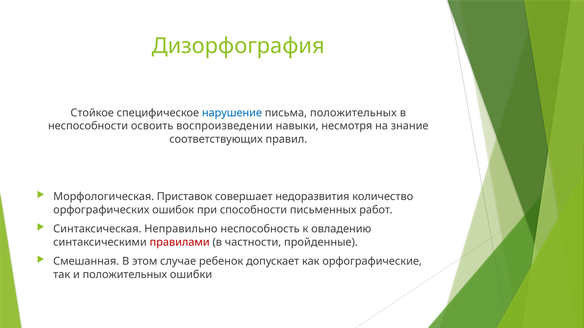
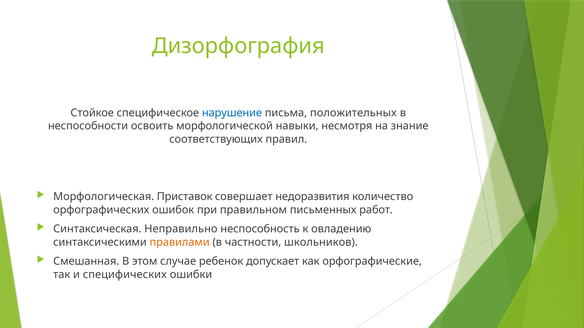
воспроизведении: воспроизведении -> морфологической (225, 126)
способности: способности -> правильном (253, 210)
правилами colour: red -> orange (180, 242)
пройденные: пройденные -> школьников (321, 242)
и положительных: положительных -> специфических (125, 275)
